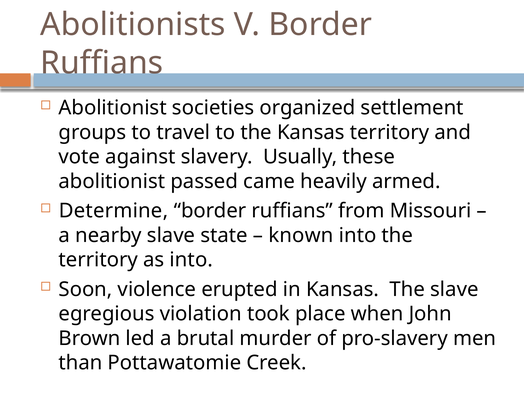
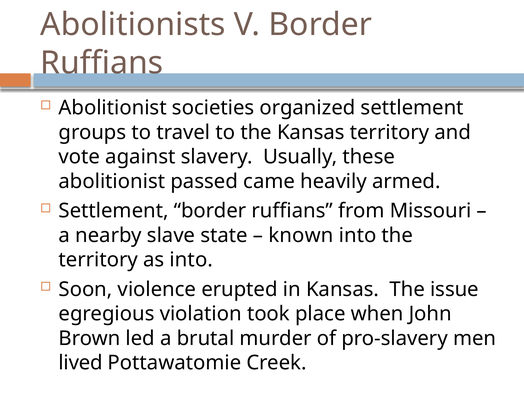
Determine: Determine -> Settlement (114, 211)
The slave: slave -> issue (454, 289)
than: than -> lived (81, 363)
